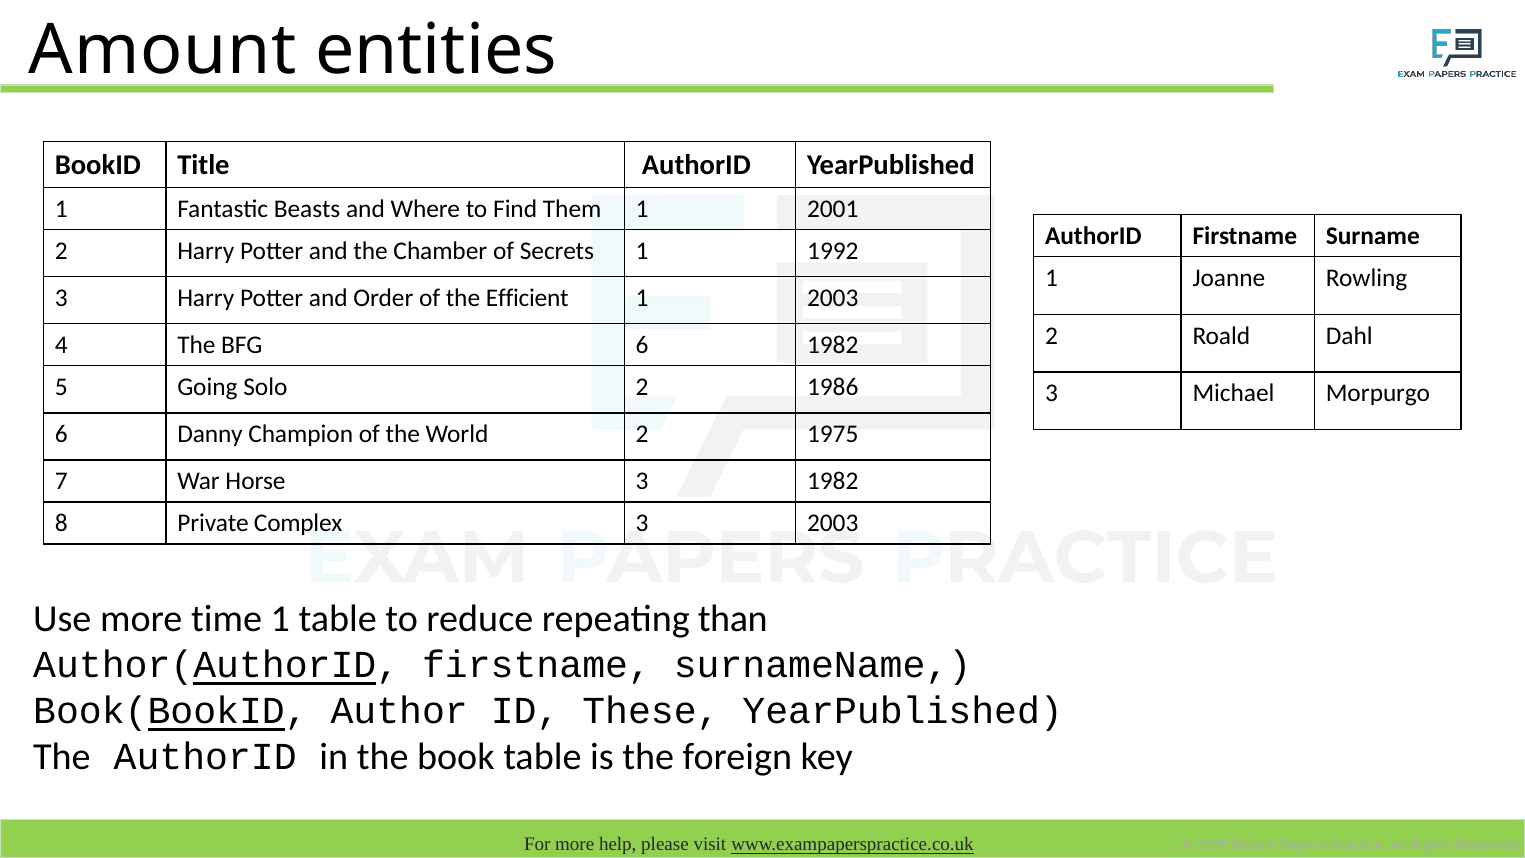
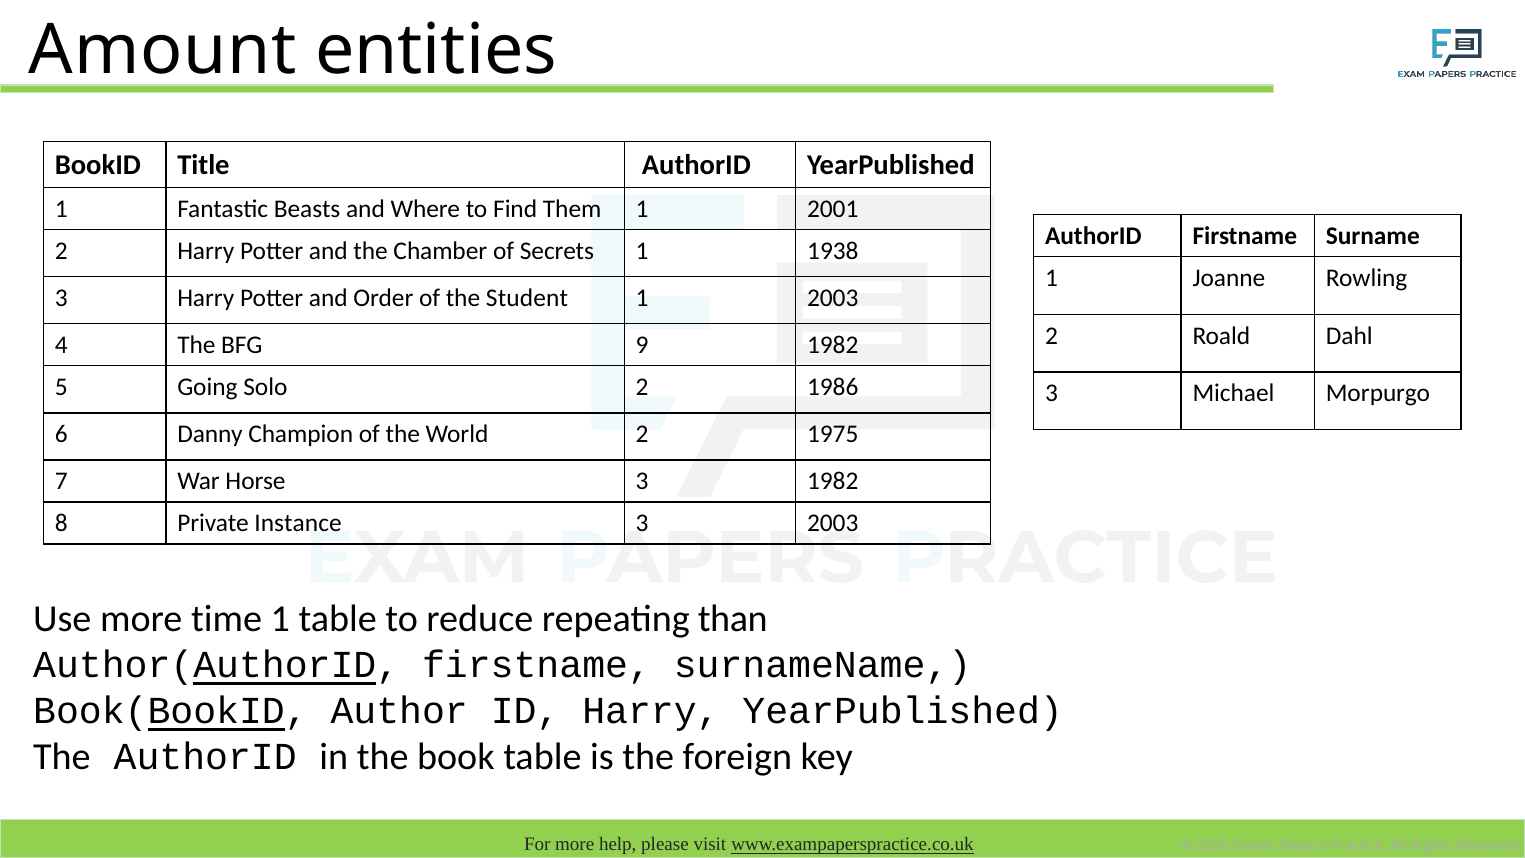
1992: 1992 -> 1938 (833, 251)
Efficient: Efficient -> Student (527, 298)
BFG 6: 6 -> 9 (642, 345)
Complex: Complex -> Instance (298, 523)
ID These: These -> Harry (651, 711)
